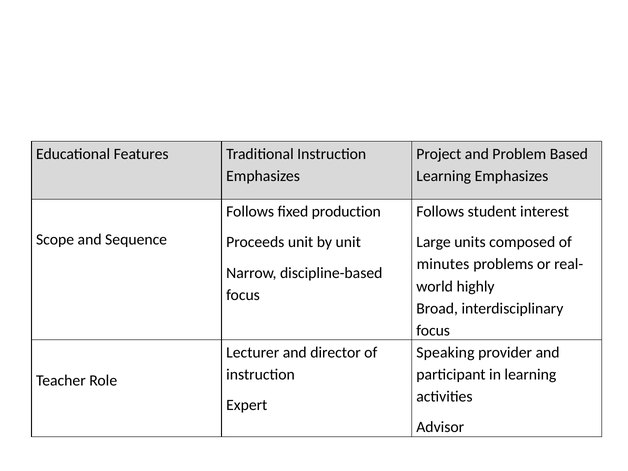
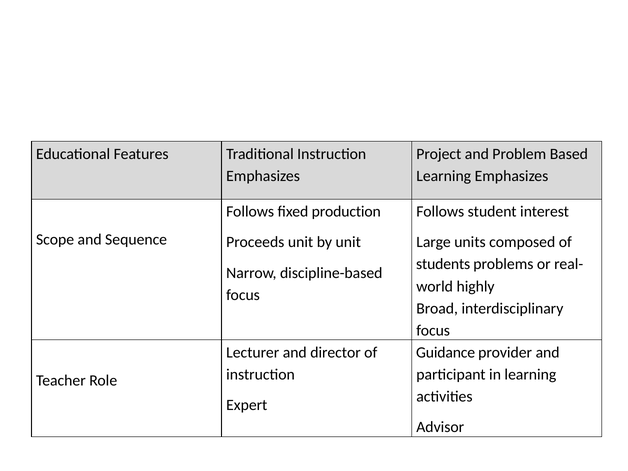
minutes: minutes -> students (443, 264)
Speaking: Speaking -> Guidance (446, 352)
